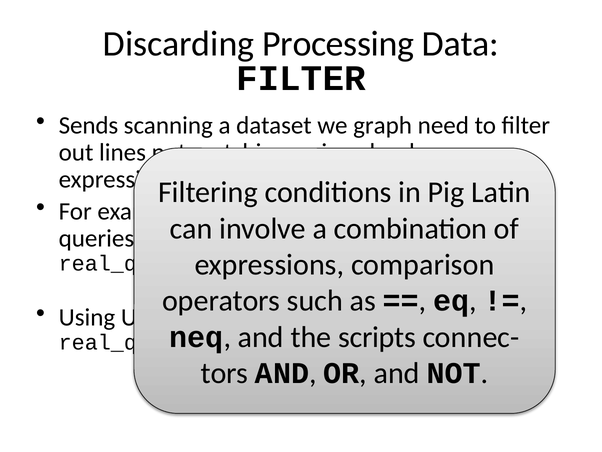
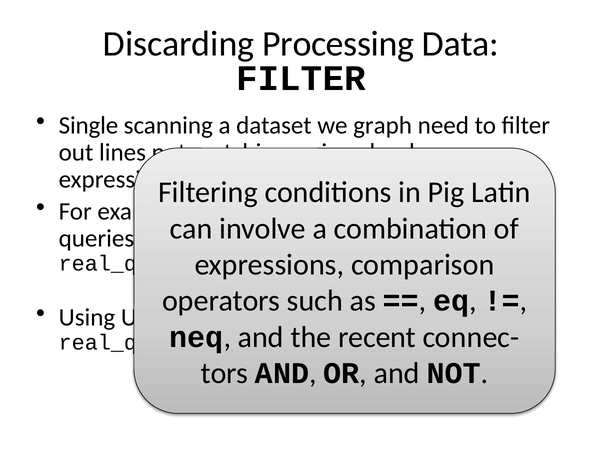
Sends: Sends -> Single (88, 125)
scripts: scripts -> recent (377, 337)
